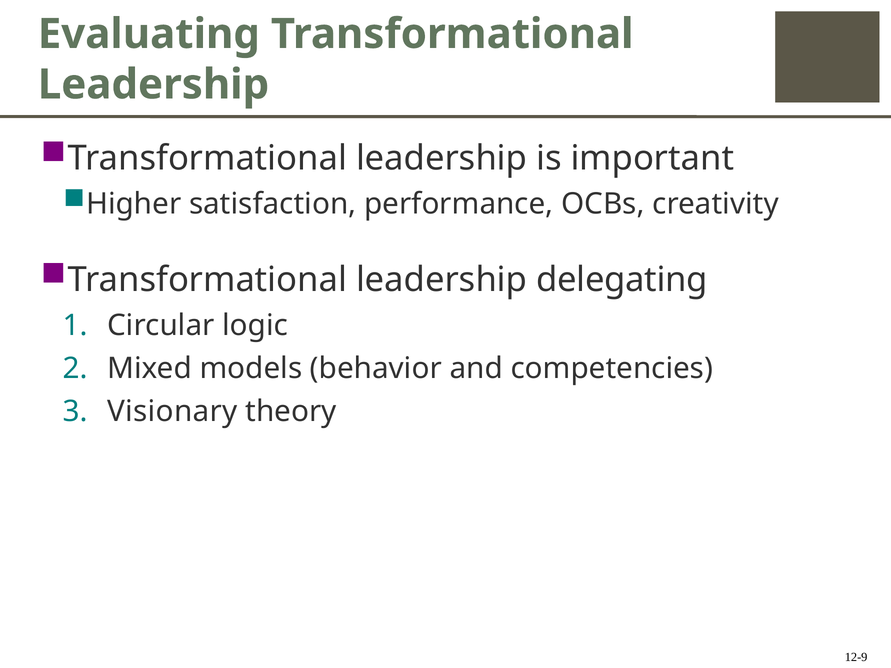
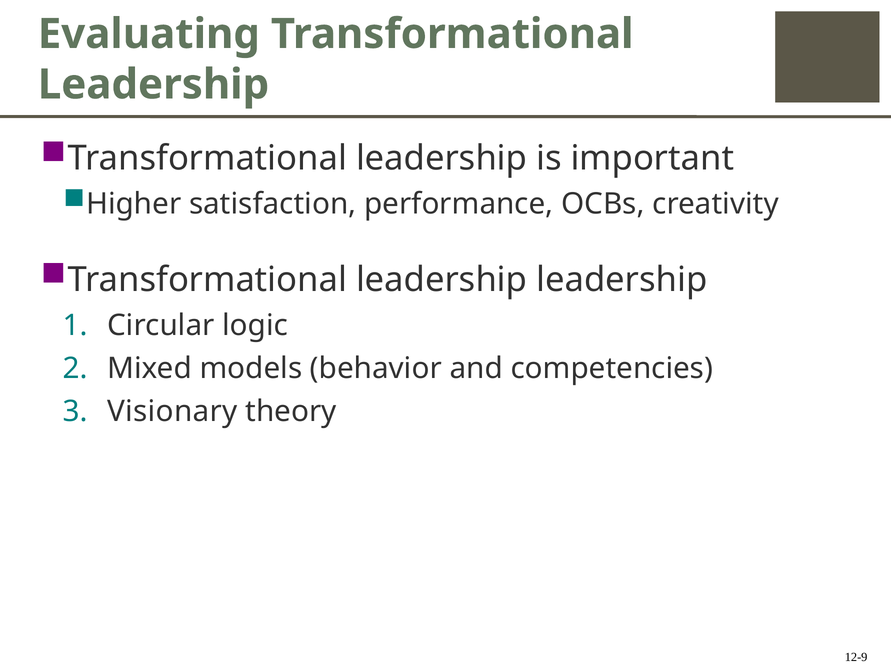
leadership delegating: delegating -> leadership (622, 280)
